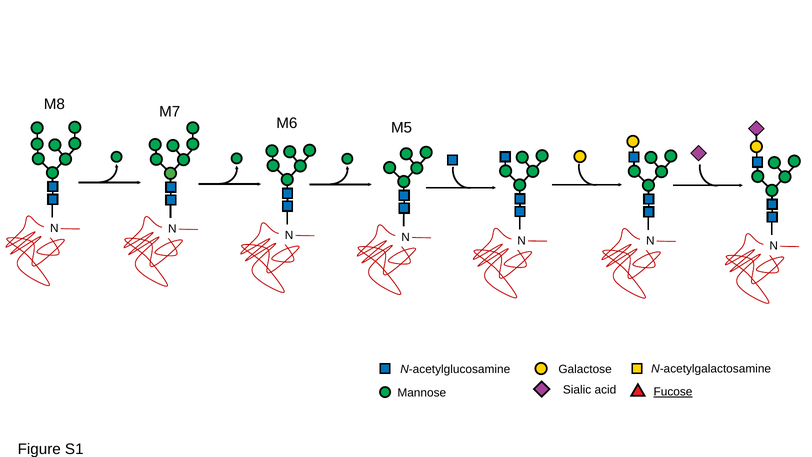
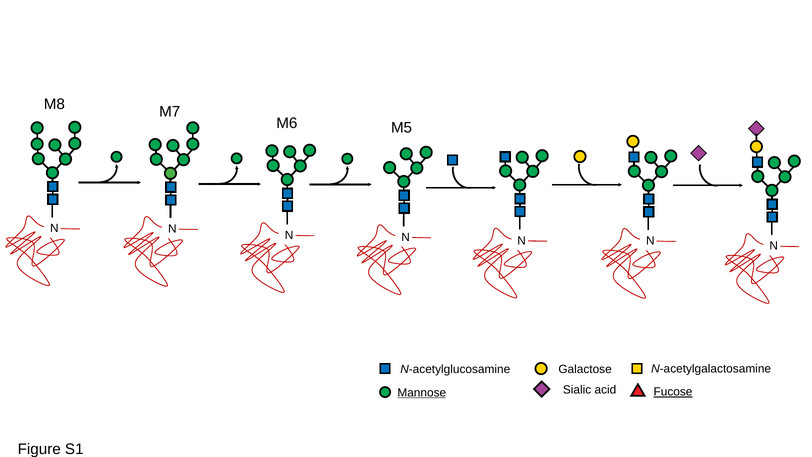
Mannose underline: none -> present (422, 393)
